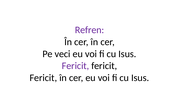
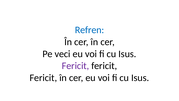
Refren colour: purple -> blue (90, 30)
